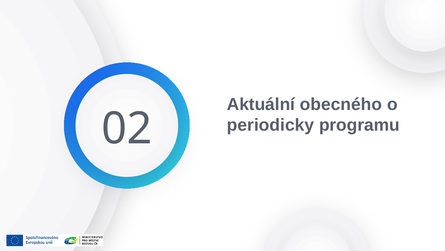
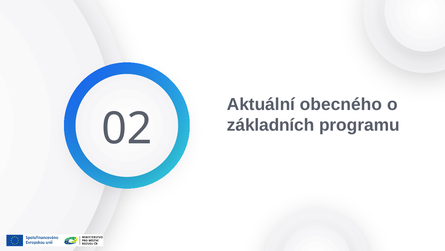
periodicky: periodicky -> základních (271, 125)
